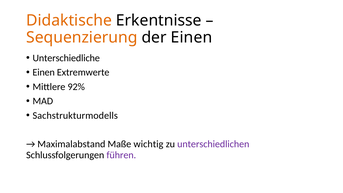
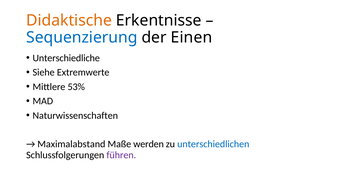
Sequenzierung colour: orange -> blue (82, 37)
Einen: Einen -> Siehe (44, 72)
92%: 92% -> 53% (76, 87)
Sachstrukturmodells: Sachstrukturmodells -> Naturwissenschaften (75, 115)
wichtig: wichtig -> werden (149, 144)
unterschiedlichen colour: purple -> blue (213, 144)
